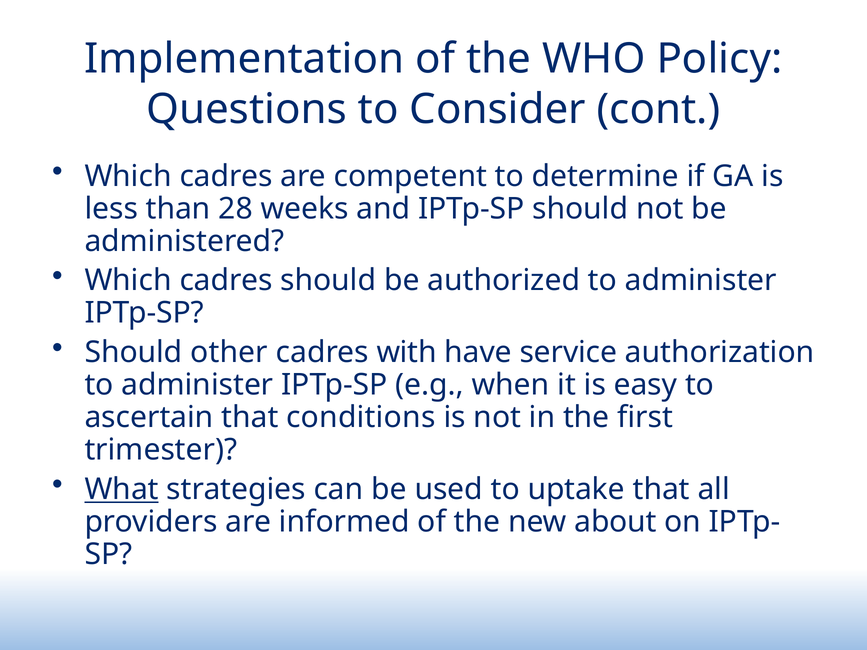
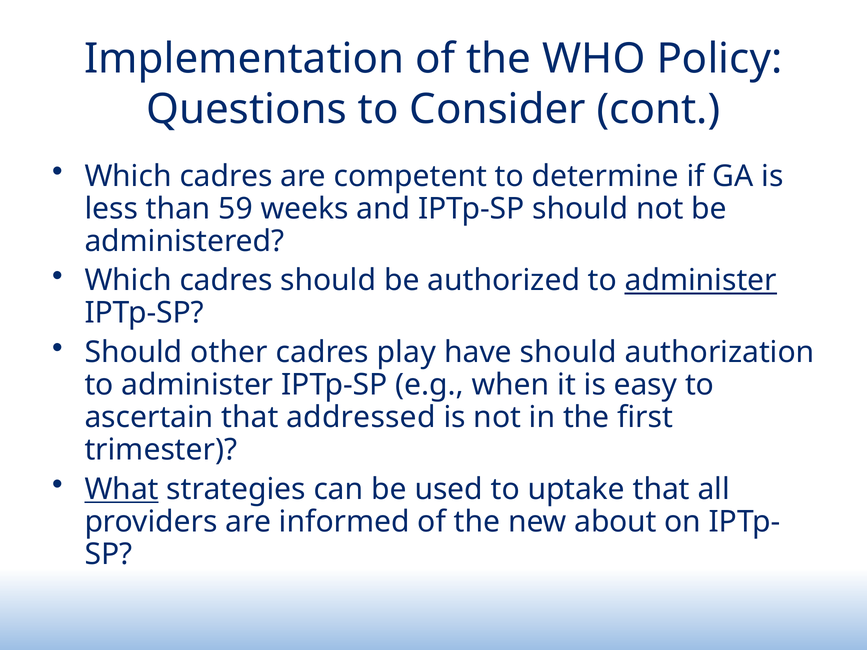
28: 28 -> 59 (236, 209)
administer underline: none -> present (701, 281)
with: with -> play (406, 353)
have service: service -> should (568, 353)
conditions: conditions -> addressed (361, 418)
